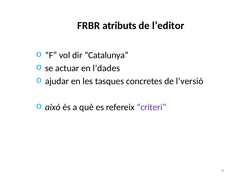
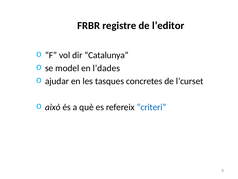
atributs: atributs -> registre (119, 26)
actuar: actuar -> model (67, 68)
l’versió: l’versió -> l’curset (190, 81)
criteri colour: purple -> blue (152, 107)
